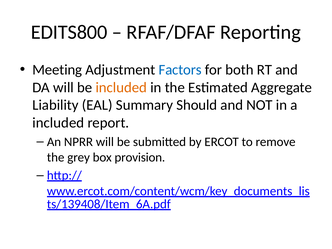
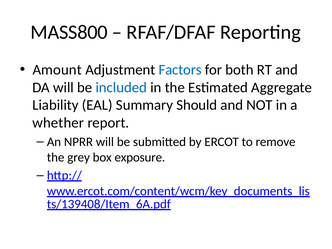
EDITS800: EDITS800 -> MASS800 (69, 32)
Meeting: Meeting -> Amount (57, 70)
included colour: orange -> blue (121, 87)
included: included -> whether (58, 123)
provision: provision -> exposure (140, 157)
